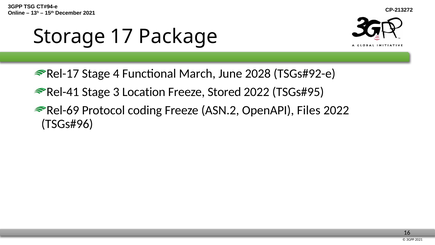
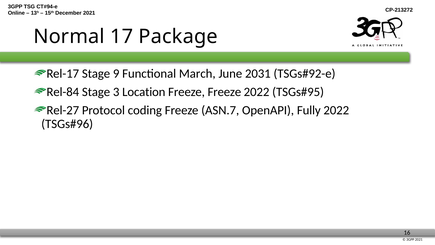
Storage: Storage -> Normal (69, 37)
4: 4 -> 9 (116, 74)
2028: 2028 -> 2031 (258, 74)
Rel-41: Rel-41 -> Rel-84 (63, 92)
Freeze Stored: Stored -> Freeze (224, 92)
Rel-69: Rel-69 -> Rel-27 (63, 110)
ASN.2: ASN.2 -> ASN.7 (220, 110)
Files: Files -> Fully (309, 110)
